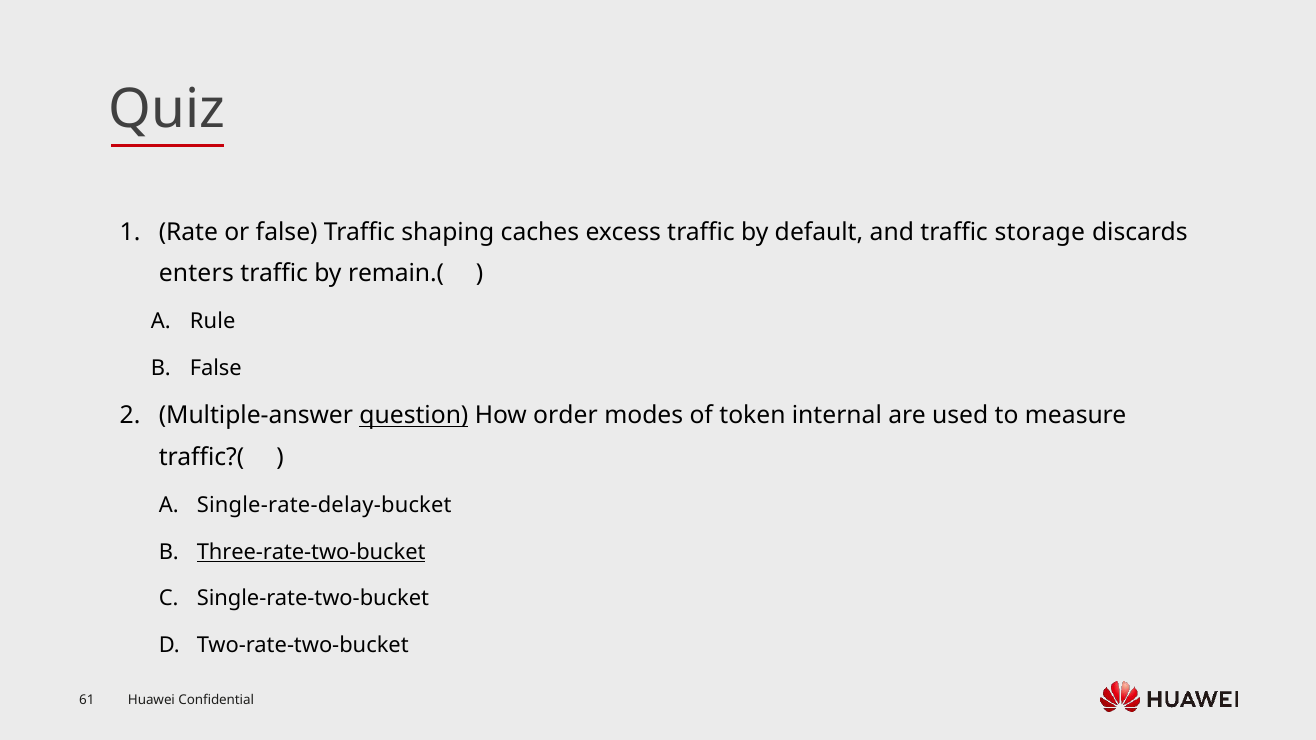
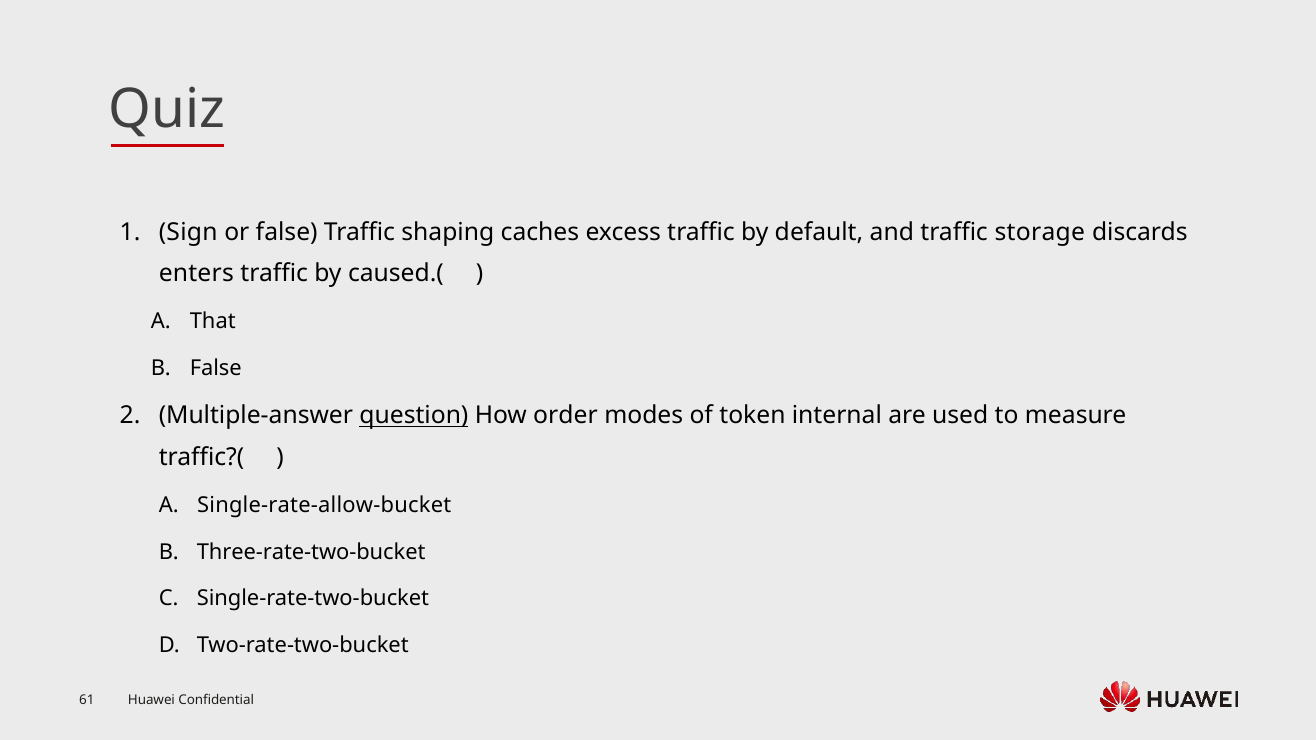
Rate: Rate -> Sign (188, 232)
remain.(: remain.( -> caused.( (396, 274)
Rule: Rule -> That (213, 322)
Single-rate-delay-bucket: Single-rate-delay-bucket -> Single-rate-allow-bucket (324, 505)
Three-rate-two-bucket underline: present -> none (311, 552)
